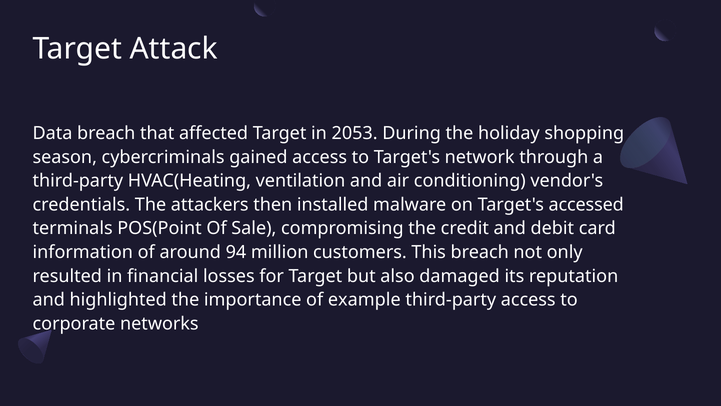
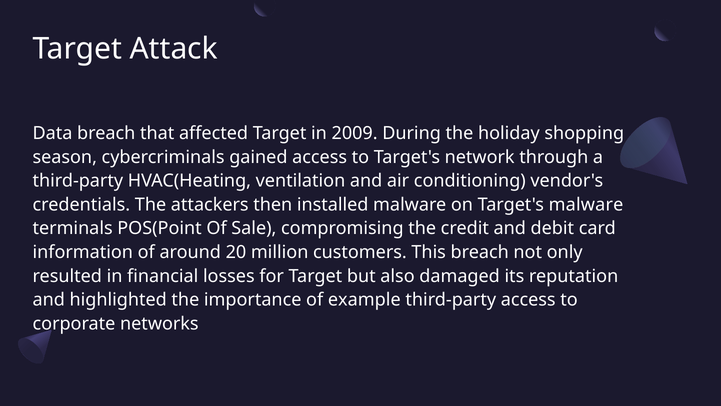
2053: 2053 -> 2009 (355, 133)
Target's accessed: accessed -> malware (586, 204)
94: 94 -> 20 (236, 252)
